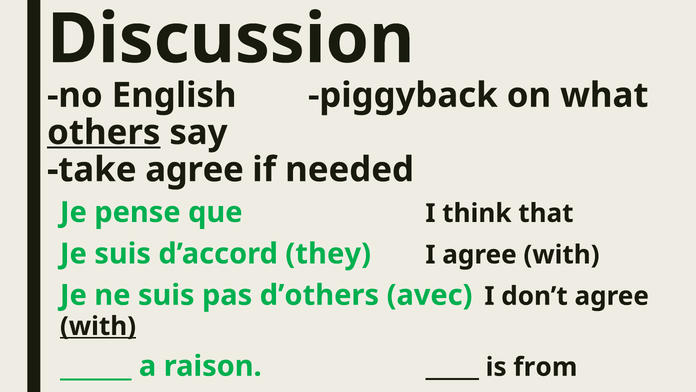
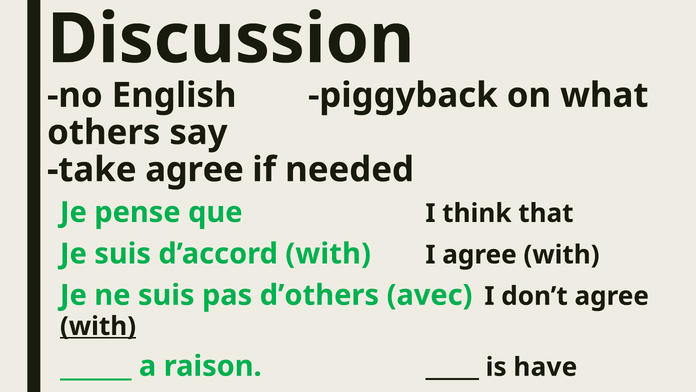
others underline: present -> none (104, 132)
d’accord they: they -> with (328, 254)
from: from -> have (545, 367)
